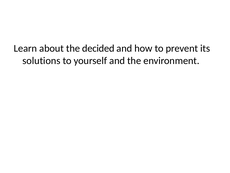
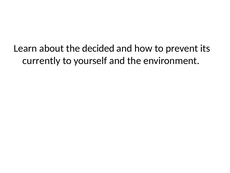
solutions: solutions -> currently (41, 61)
